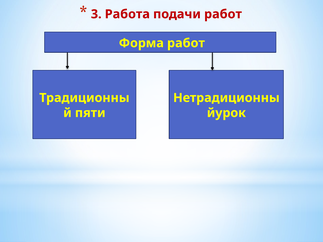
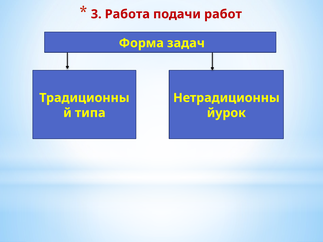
Форма работ: работ -> задач (186, 43)
пяти: пяти -> типа (90, 113)
